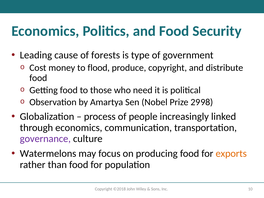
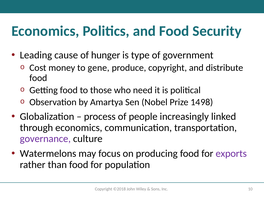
forests: forests -> hunger (106, 55)
flood: flood -> gene (99, 68)
29: 29 -> 14 (195, 102)
exports colour: orange -> purple (231, 154)
